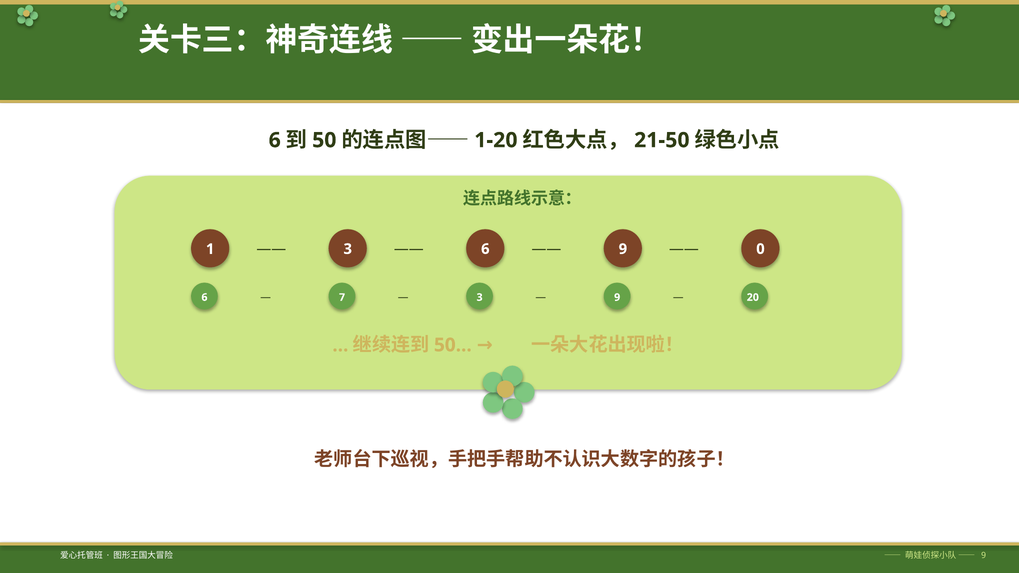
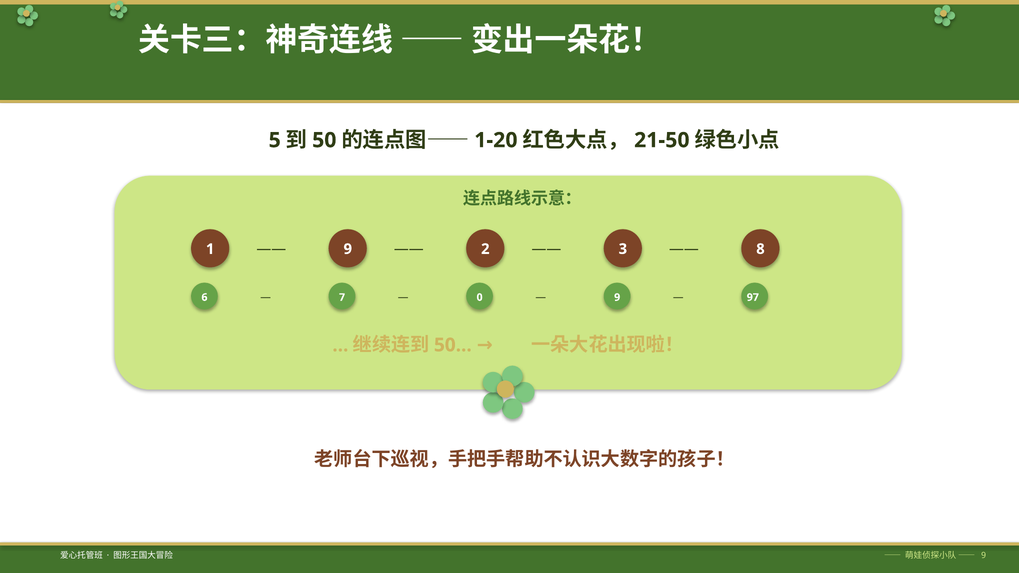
6: 6 -> 5 (275, 140)
3: 3 -> 9 (348, 249)
6: 6 -> 2 (485, 249)
9: 9 -> 3 (623, 249)
0: 0 -> 8 (760, 249)
3: 3 -> 0 (480, 297)
20: 20 -> 97 (753, 297)
